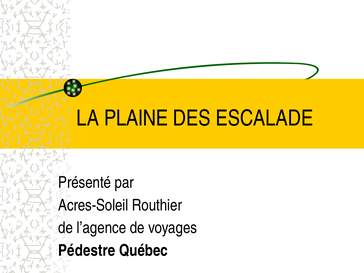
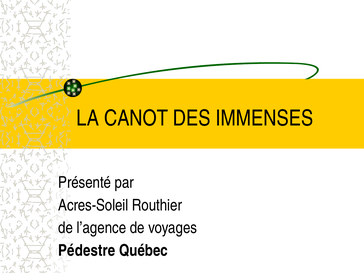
PLAINE: PLAINE -> CANOT (136, 118)
ESCALADE: ESCALADE -> IMMENSES (264, 118)
